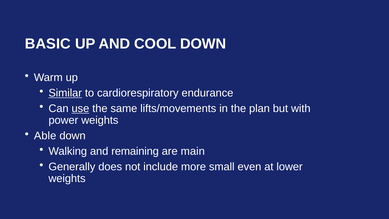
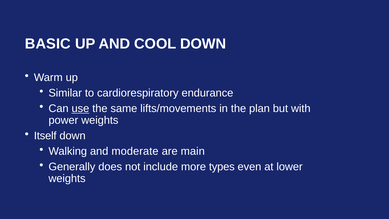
Similar underline: present -> none (65, 93)
Able: Able -> Itself (45, 136)
remaining: remaining -> moderate (135, 151)
small: small -> types (222, 167)
